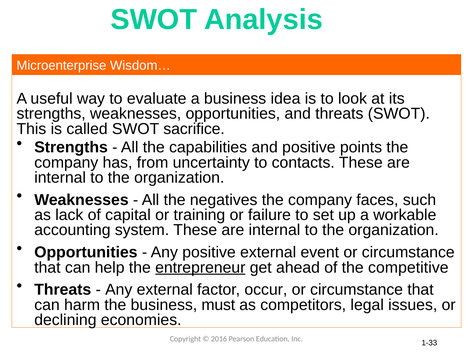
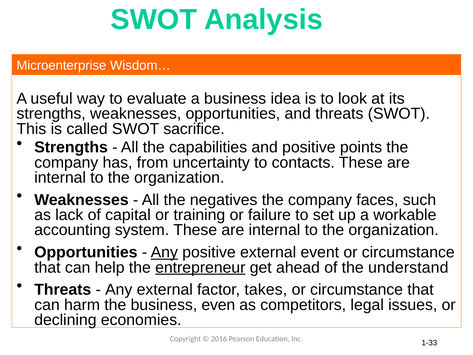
Any underline: none -> present (164, 252)
competitive: competitive -> understand (408, 267)
occur: occur -> takes (266, 290)
must: must -> even (218, 305)
